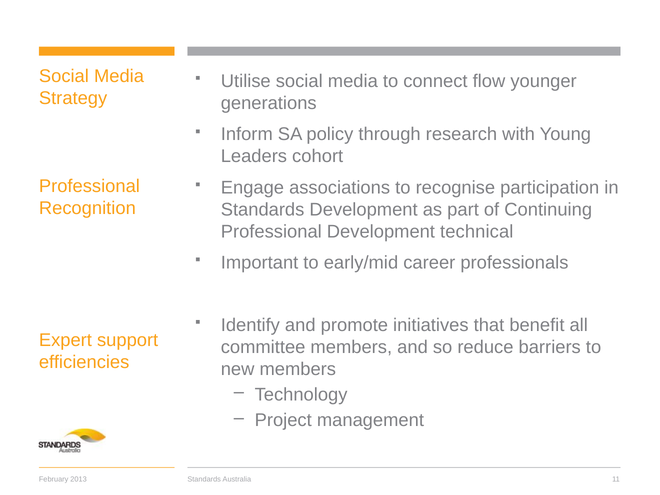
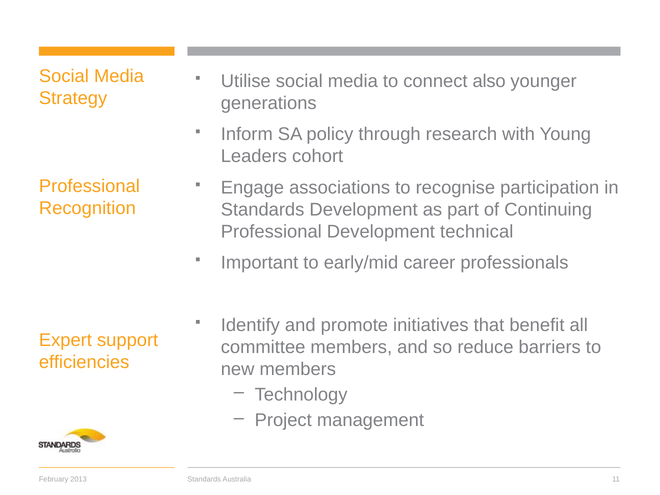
flow: flow -> also (489, 81)
